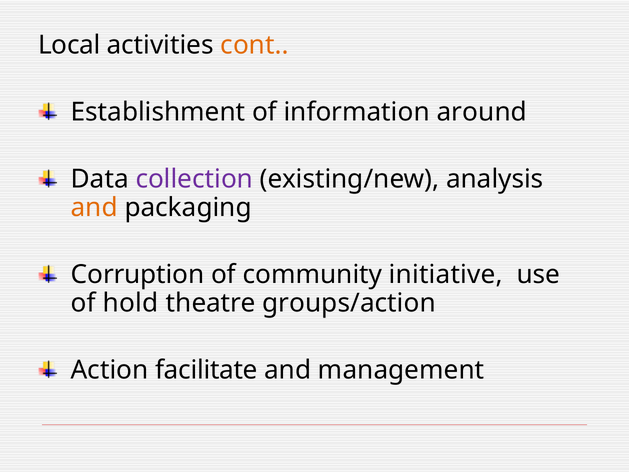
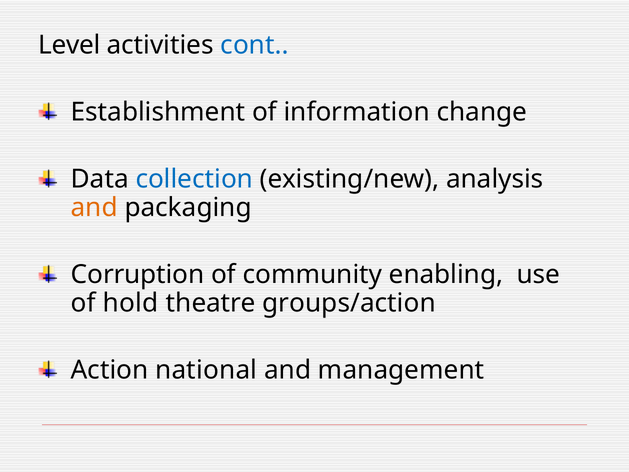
Local: Local -> Level (69, 45)
cont colour: orange -> blue (255, 45)
around: around -> change (482, 112)
collection colour: purple -> blue (194, 179)
initiative: initiative -> enabling (446, 275)
facilitate: facilitate -> national (206, 370)
